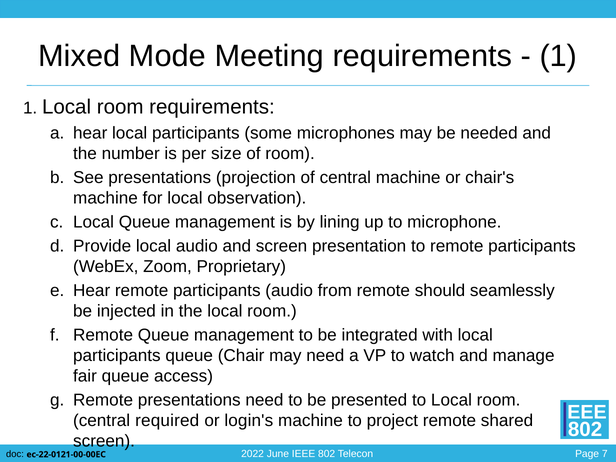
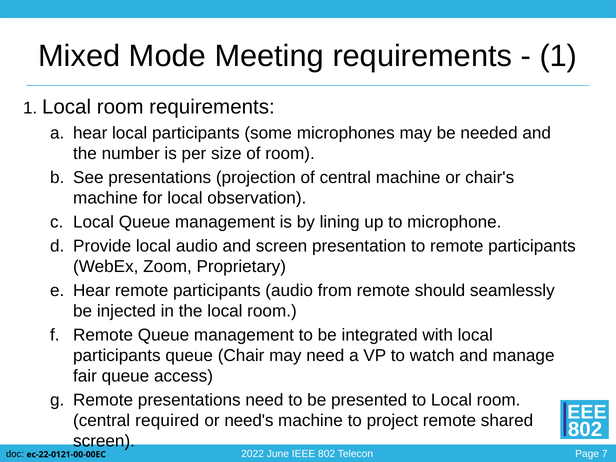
login's: login's -> need's (249, 421)
